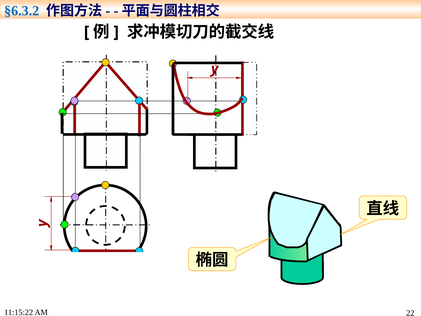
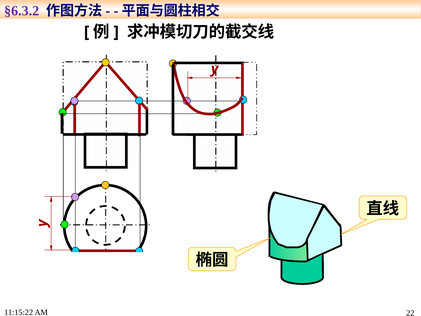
§6.3.2 colour: blue -> purple (22, 11)
